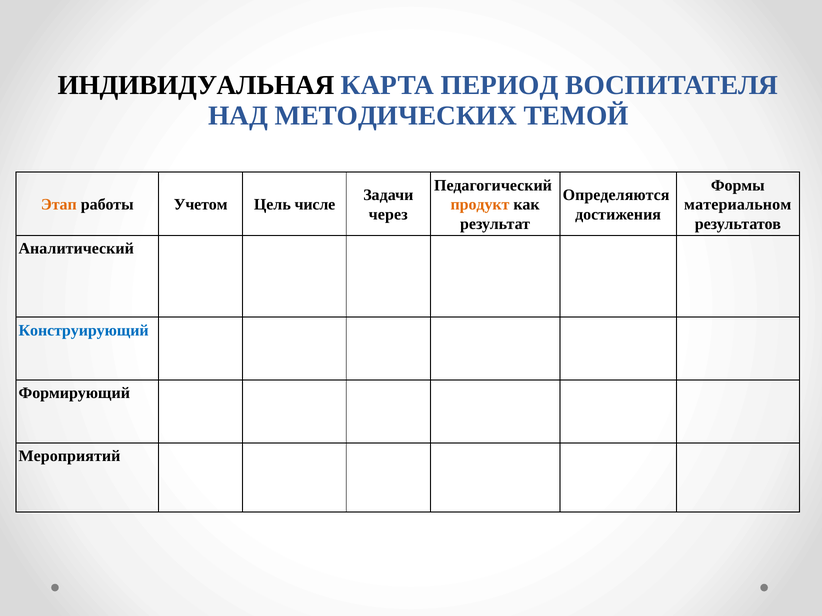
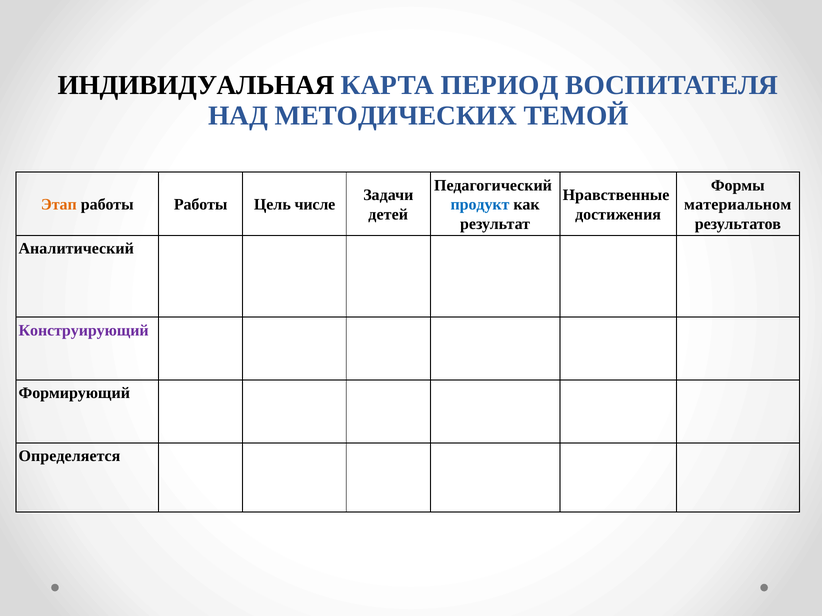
Определяются: Определяются -> Нравственные (616, 195)
работы Учетом: Учетом -> Работы (201, 205)
продукт colour: orange -> blue (480, 205)
через: через -> детей (388, 215)
Конструирующий colour: blue -> purple (84, 331)
Мероприятий: Мероприятий -> Определяется (69, 456)
